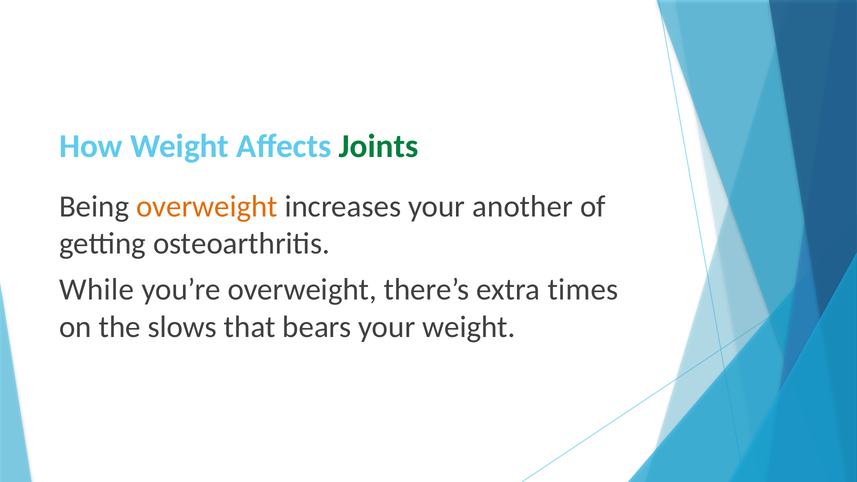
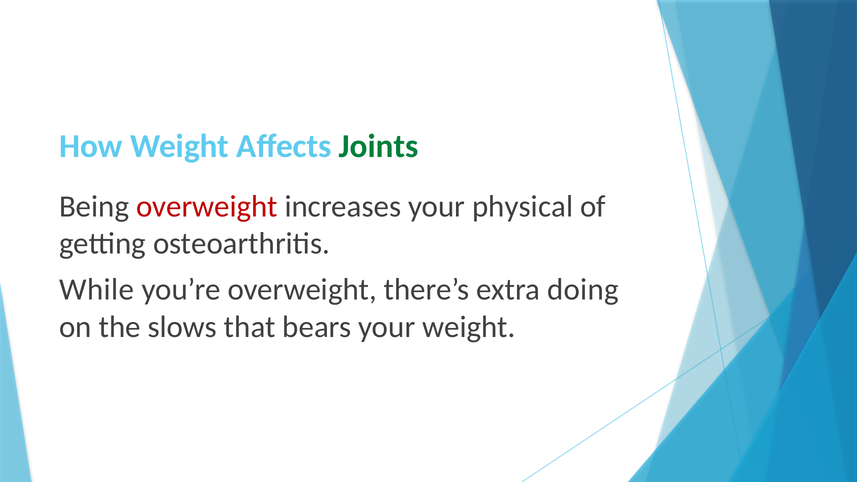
overweight colour: orange -> red (207, 206)
another: another -> physical (523, 206)
times: times -> doing (583, 290)
